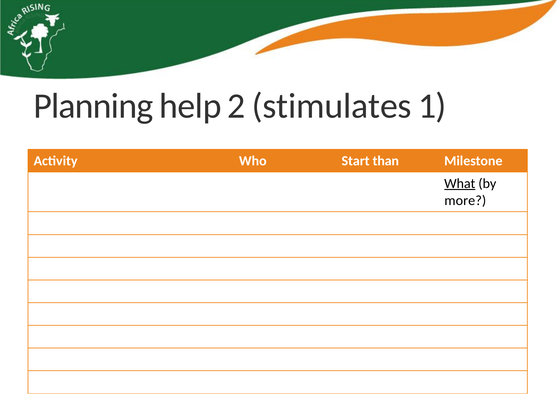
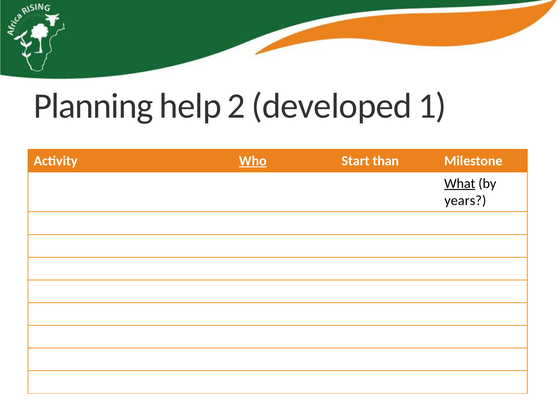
stimulates: stimulates -> developed (332, 106)
Who underline: none -> present (253, 161)
more: more -> years (465, 201)
